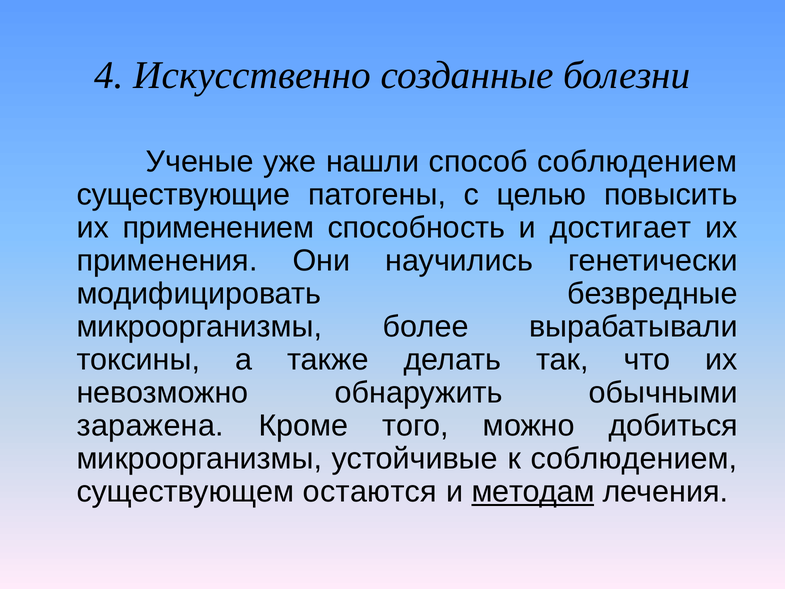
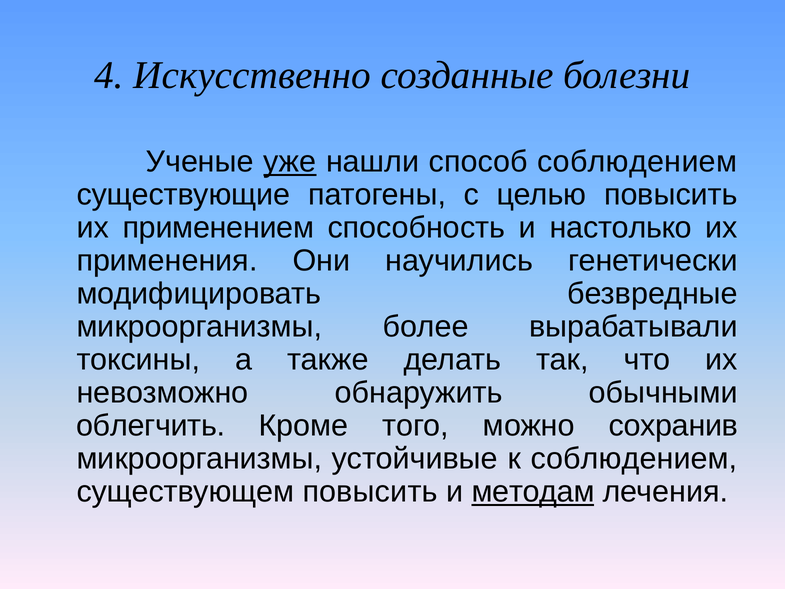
уже underline: none -> present (290, 162)
достигает: достигает -> настолько (621, 228)
заражена: заражена -> облегчить (151, 426)
добиться: добиться -> сохранив (673, 426)
существующем остаются: остаются -> повысить (370, 492)
